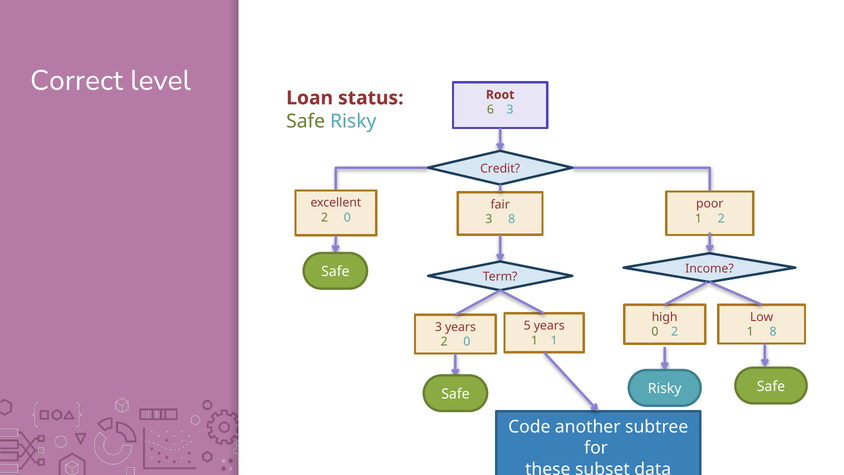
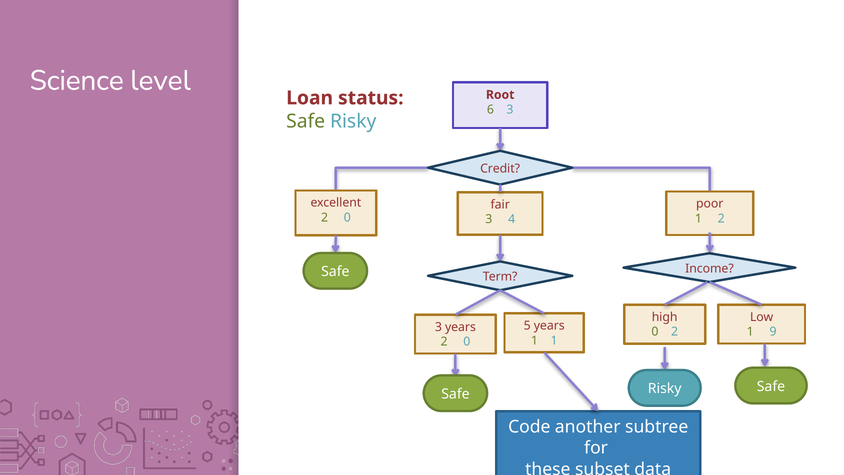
Correct: Correct -> Science (77, 80)
3 8: 8 -> 4 (512, 219)
1 8: 8 -> 9 (773, 332)
